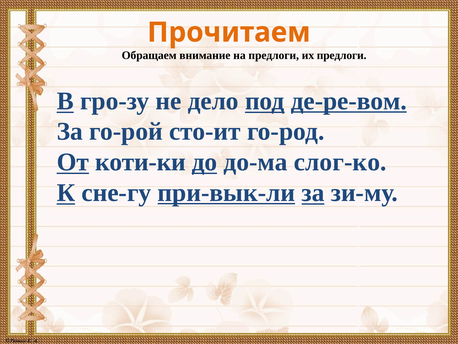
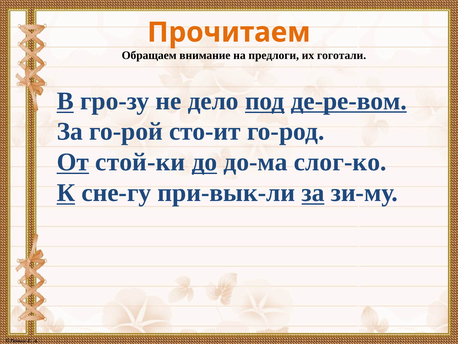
их предлоги: предлоги -> гоготали (342, 55)
коти-ки: коти-ки -> стой-ки (140, 162)
при-вык-ли underline: present -> none (226, 192)
